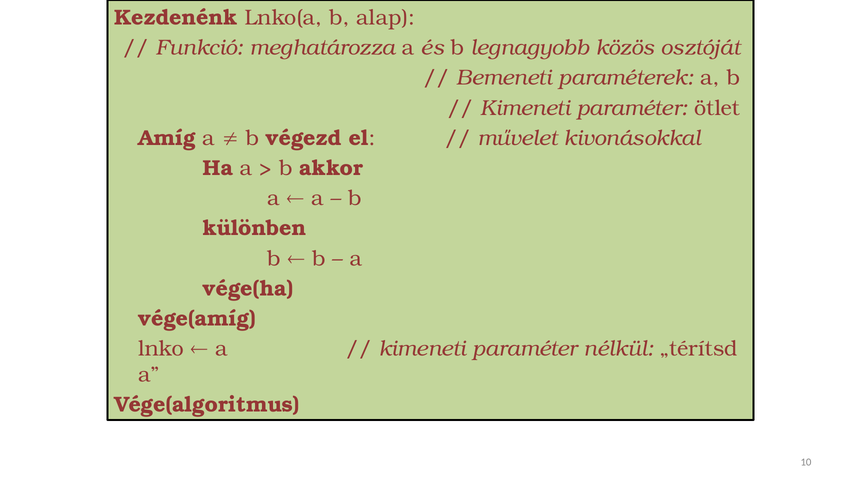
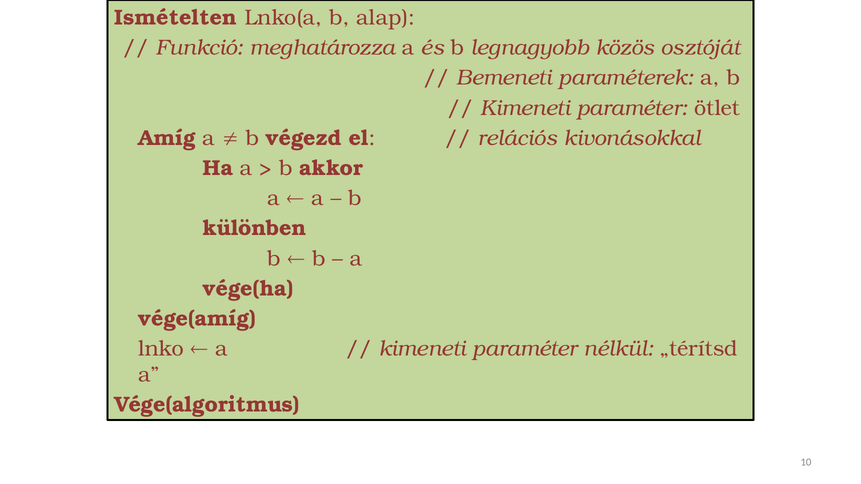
Kezdenénk: Kezdenénk -> Ismételten (176, 18)
művelet: művelet -> relációs (517, 138)
